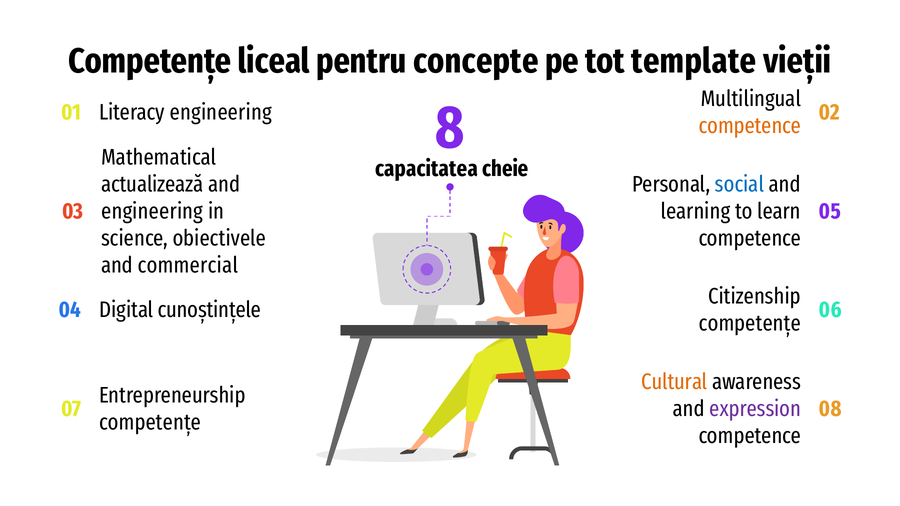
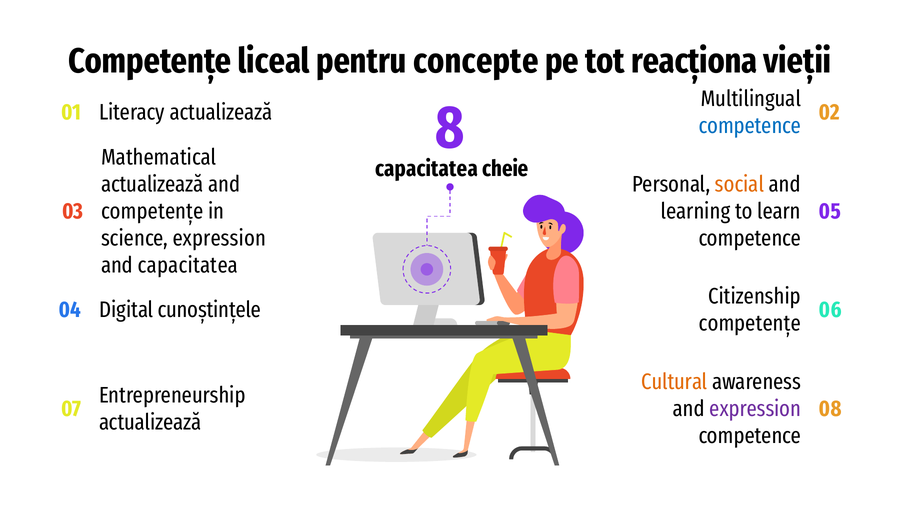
template: template -> reacționa (694, 61)
Literacy engineering: engineering -> actualizează (221, 113)
competence colour: orange -> blue (750, 126)
social colour: blue -> orange (739, 184)
engineering: engineering -> competențe (152, 211)
science obiectivele: obiectivele -> expression (219, 238)
and commercial: commercial -> capacitatea (188, 265)
competențe: competențe -> actualizează (150, 423)
